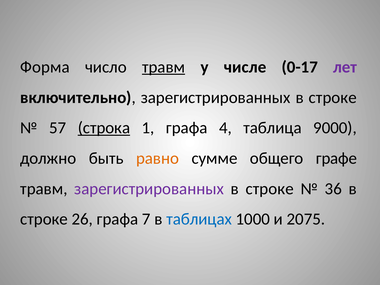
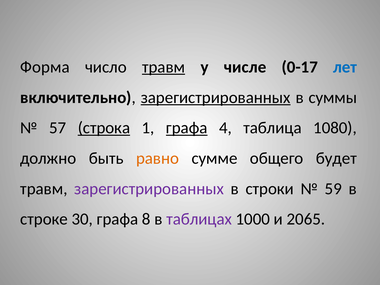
лет colour: purple -> blue (345, 67)
зарегистрированных underline: none -> present (216, 97)
строке: строке -> суммы (333, 97)
графа underline: none -> present (187, 128)
9000: 9000 -> 1080 (335, 128)
графе: графе -> будет (336, 158)
строке: строке -> строки (270, 189)
36: 36 -> 59 (333, 189)
26: 26 -> 30 (82, 219)
7: 7 -> 8 (146, 219)
таблицах colour: blue -> purple (199, 219)
2075: 2075 -> 2065 (306, 219)
